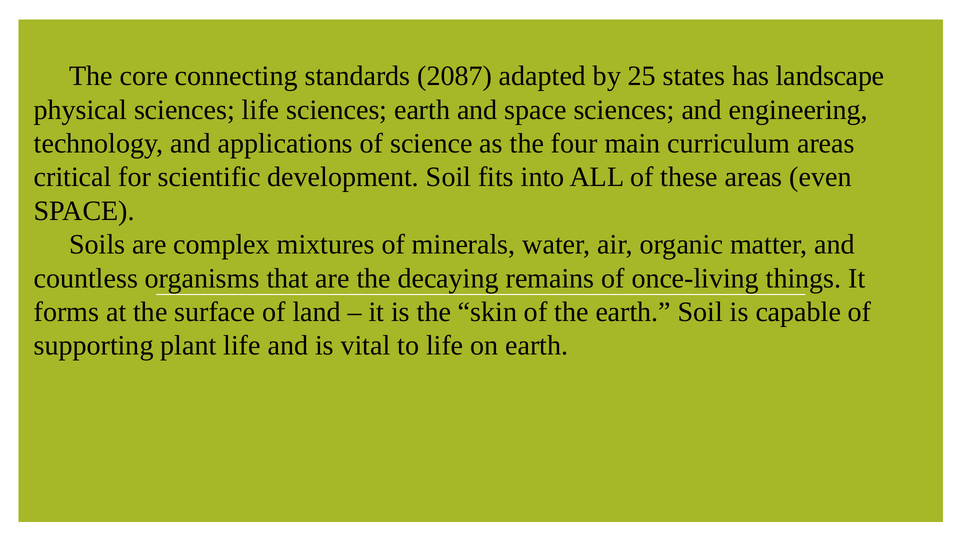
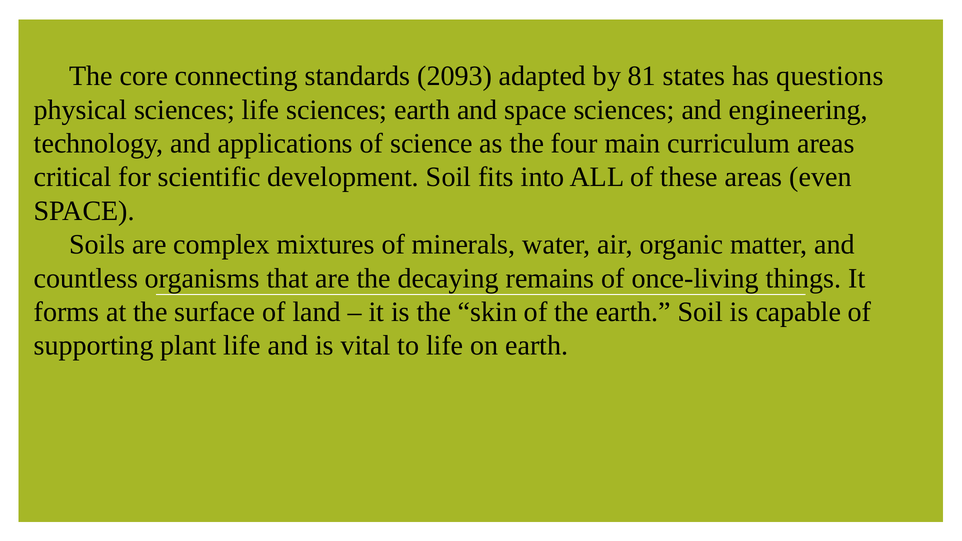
2087: 2087 -> 2093 (455, 76)
25: 25 -> 81 (642, 76)
landscape: landscape -> questions (830, 76)
